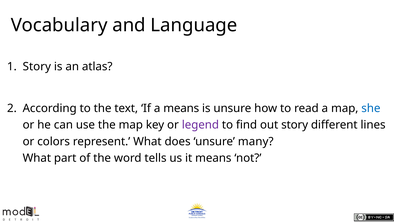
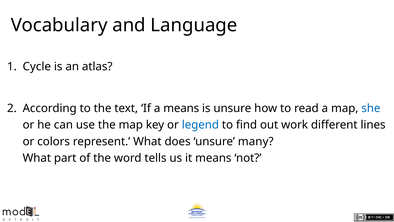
Story: Story -> Cycle (37, 66)
legend colour: purple -> blue (200, 125)
out story: story -> work (295, 125)
